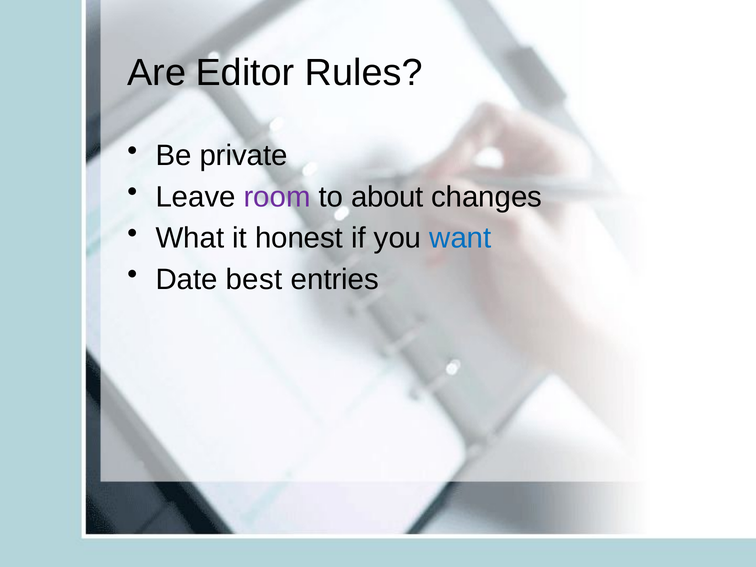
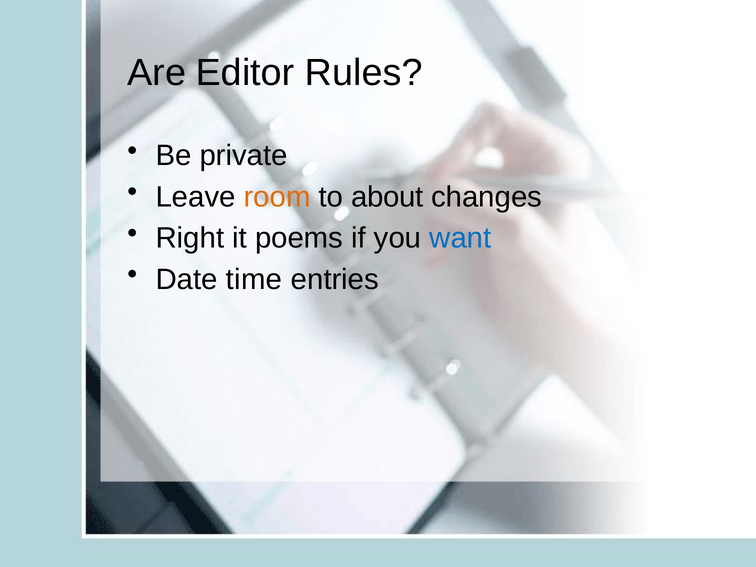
room colour: purple -> orange (277, 197)
What: What -> Right (190, 238)
honest: honest -> poems (299, 238)
best: best -> time (254, 279)
